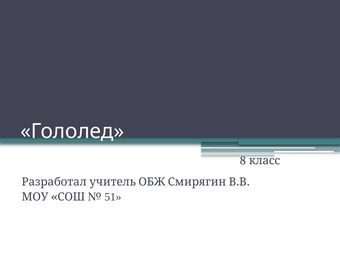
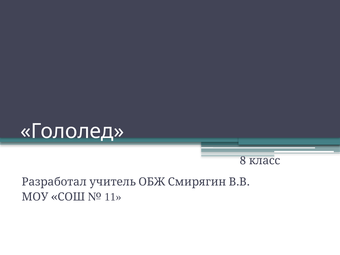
51: 51 -> 11 (113, 197)
